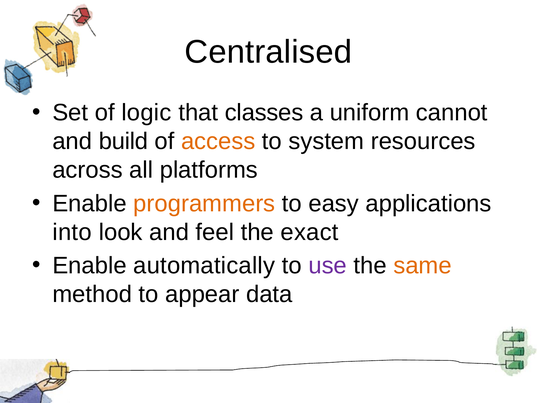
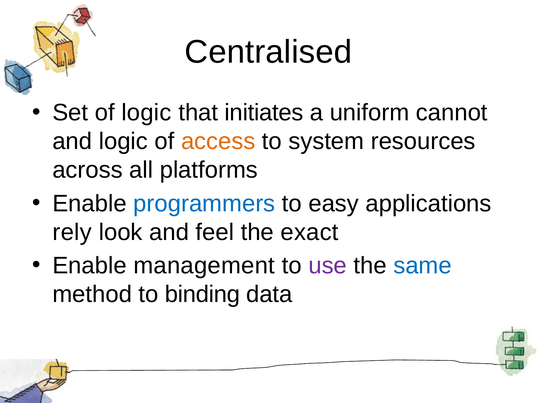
classes: classes -> initiates (264, 113)
and build: build -> logic (123, 141)
programmers colour: orange -> blue (204, 203)
into: into -> rely (72, 232)
automatically: automatically -> management (204, 265)
same colour: orange -> blue (423, 265)
appear: appear -> binding (202, 294)
